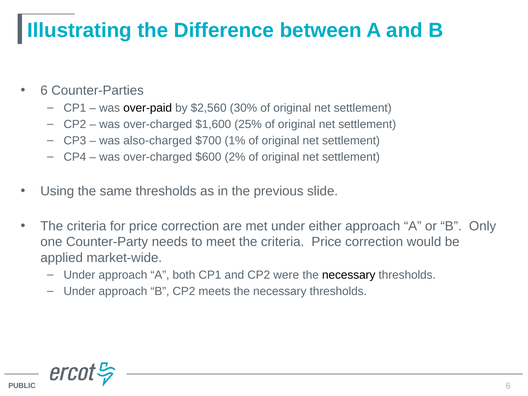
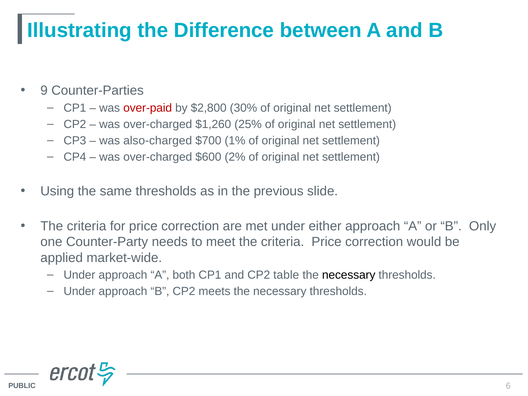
6: 6 -> 9 (44, 91)
over-paid colour: black -> red (148, 108)
$2,560: $2,560 -> $2,800 (209, 108)
$1,600: $1,600 -> $1,260 (213, 124)
were: were -> table (286, 275)
